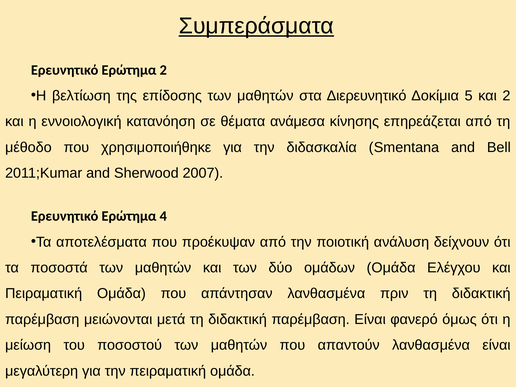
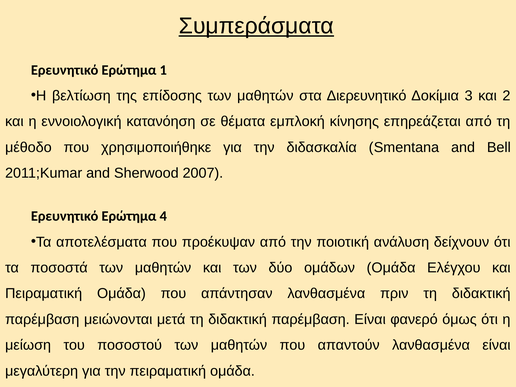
Ερώτημα 2: 2 -> 1 (163, 70)
5: 5 -> 3 (469, 96)
ανάμεσα: ανάμεσα -> εμπλοκή (297, 122)
